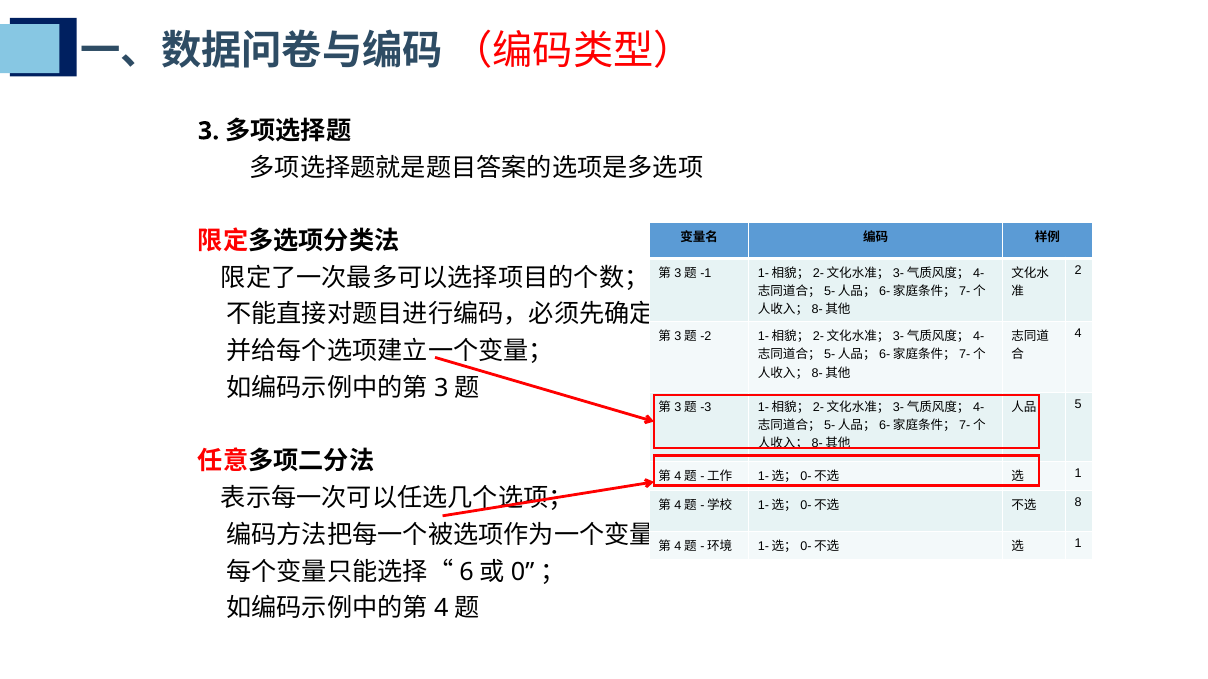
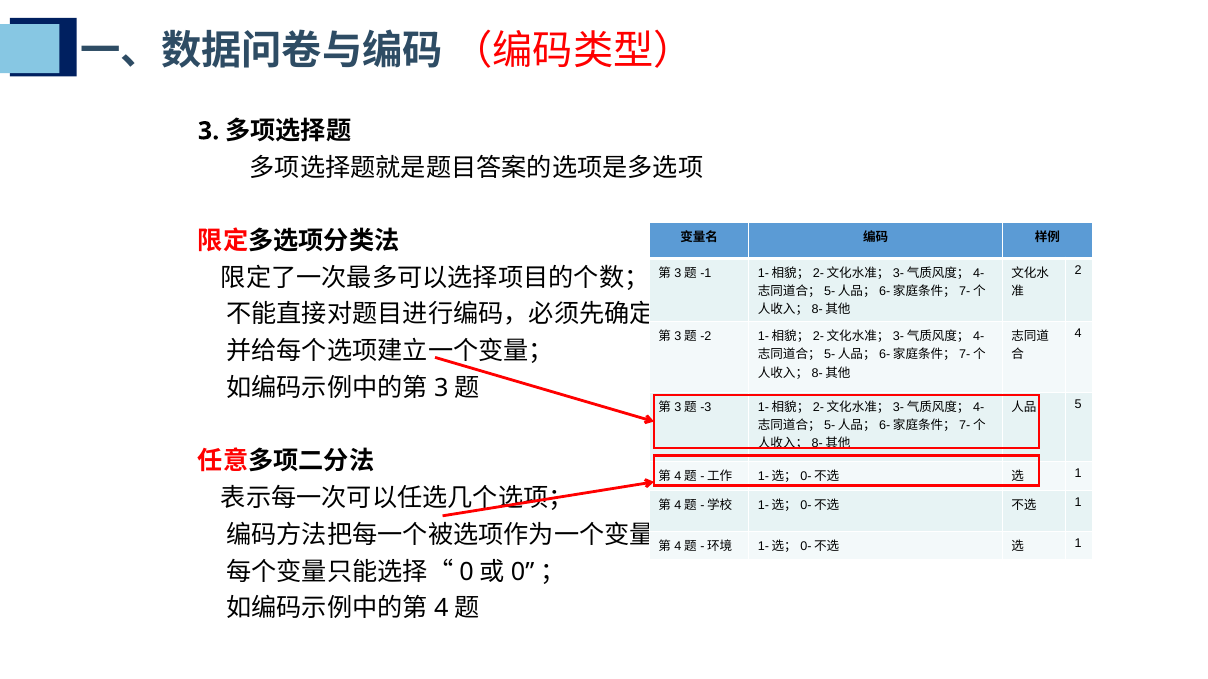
8: 8 -> 1 (1078, 502)
6: 6 -> 0 (467, 572)
